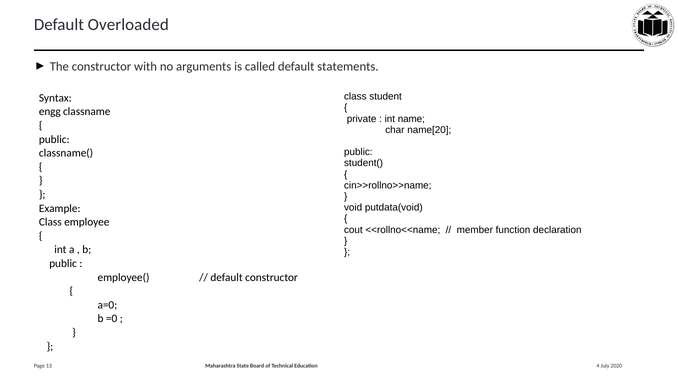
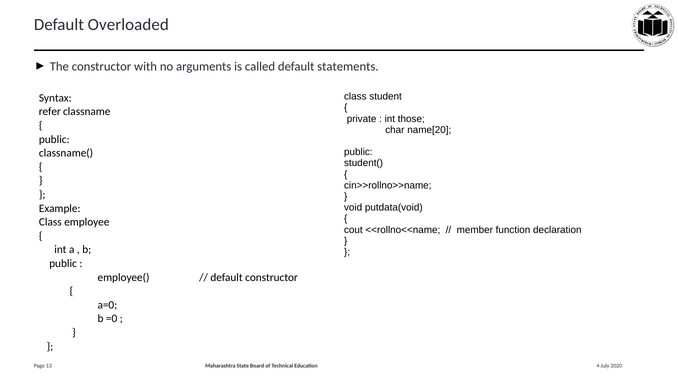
engg: engg -> refer (50, 112)
name: name -> those (411, 119)
